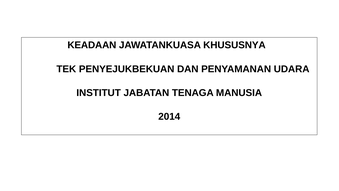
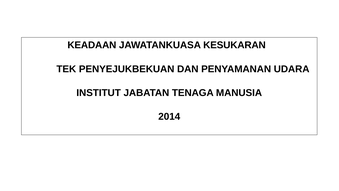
KHUSUSNYA: KHUSUSNYA -> KESUKARAN (234, 45)
